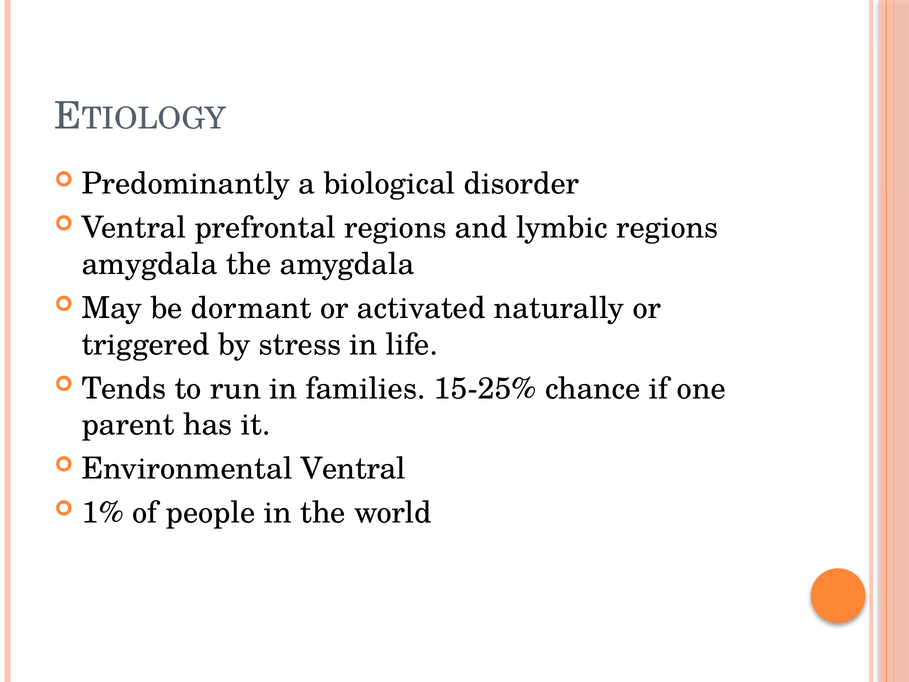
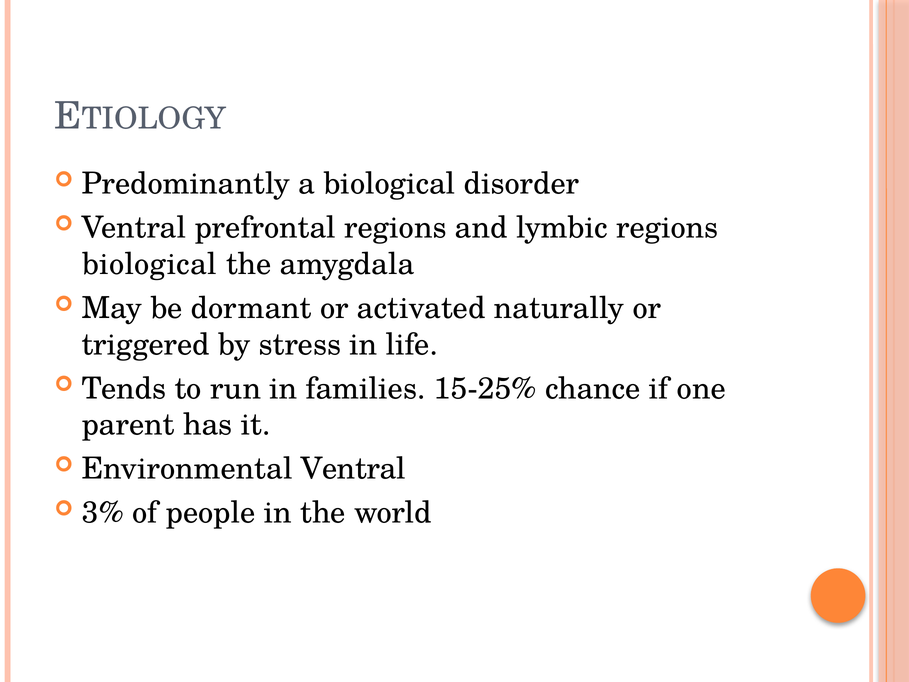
amygdala: amygdala -> biological (149, 264)
1%: 1% -> 3% (103, 513)
